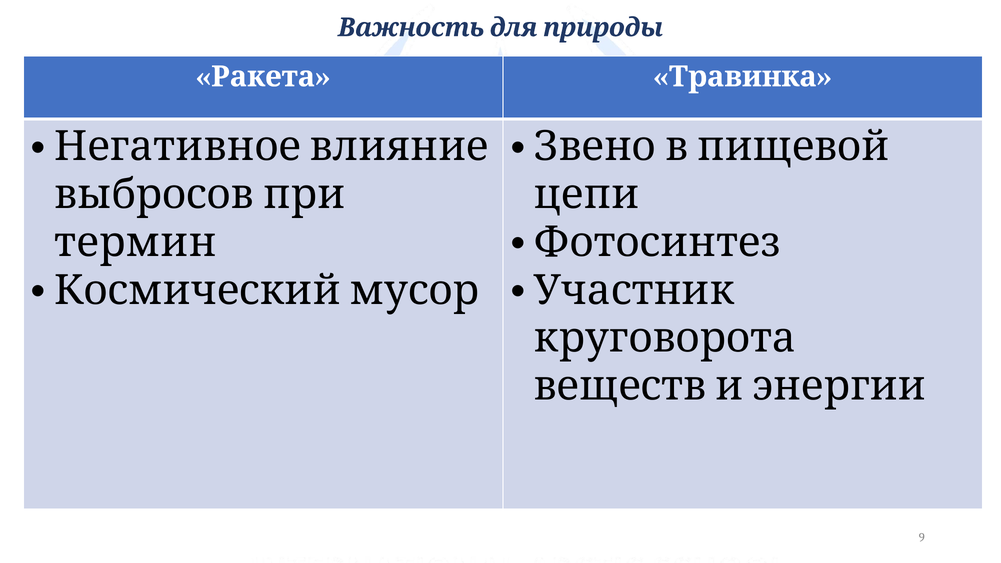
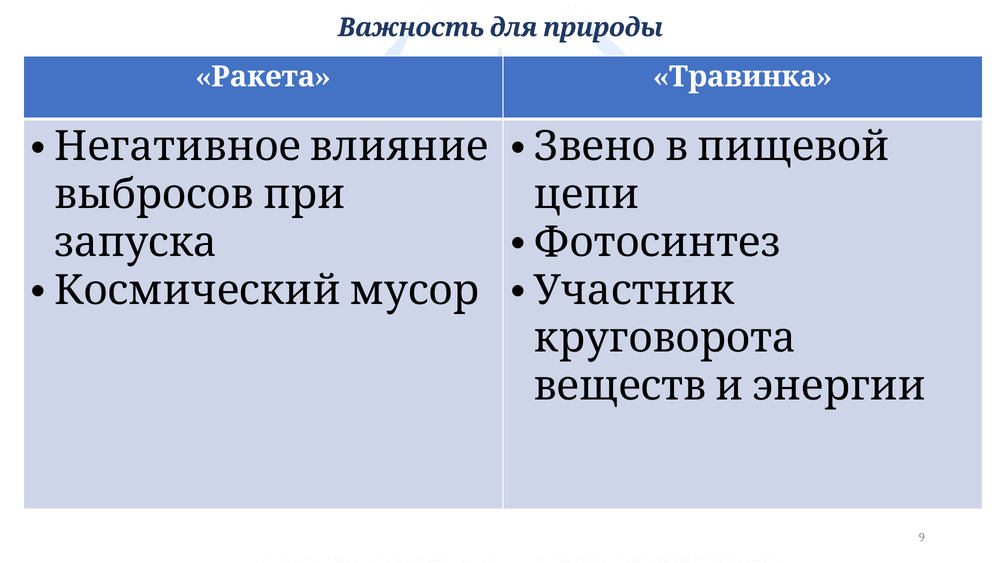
термин: термин -> запуска (136, 242)
